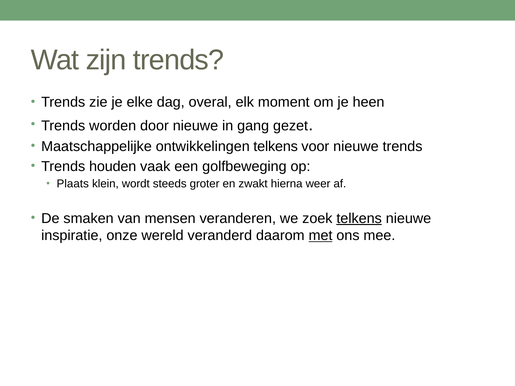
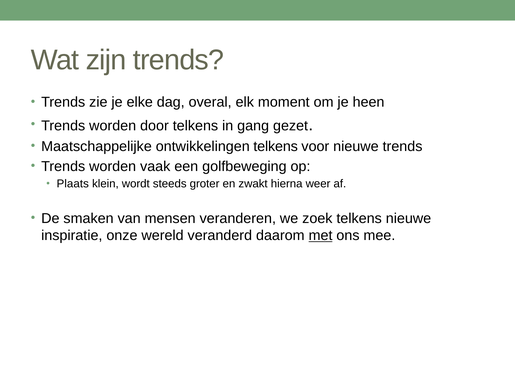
door nieuwe: nieuwe -> telkens (195, 126)
houden: houden -> worden (113, 166)
telkens underline: present -> none (359, 218)
